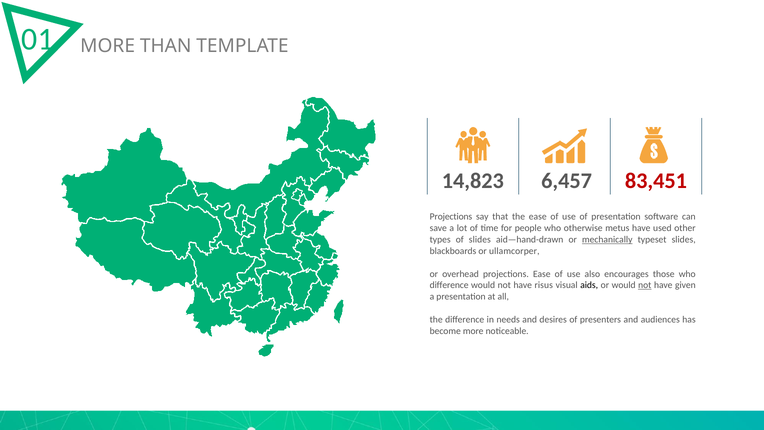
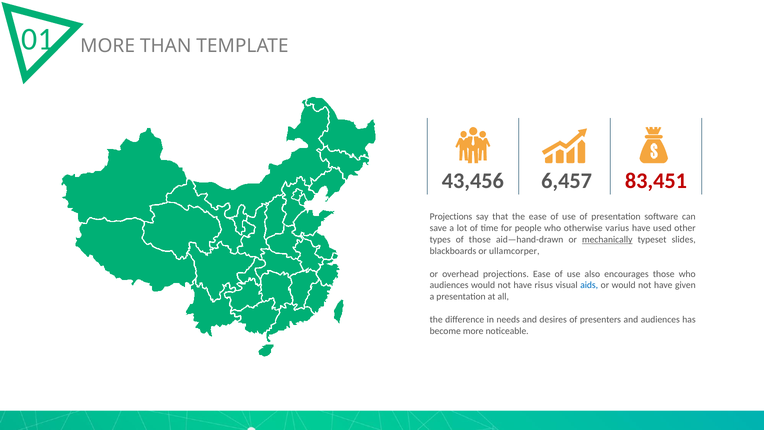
14,823: 14,823 -> 43,456 (473, 181)
metus: metus -> varius (617, 228)
of slides: slides -> those (480, 239)
difference: difference -> audiences (449, 285)
aids colour: black -> blue (589, 285)
not underline: present -> none (645, 285)
